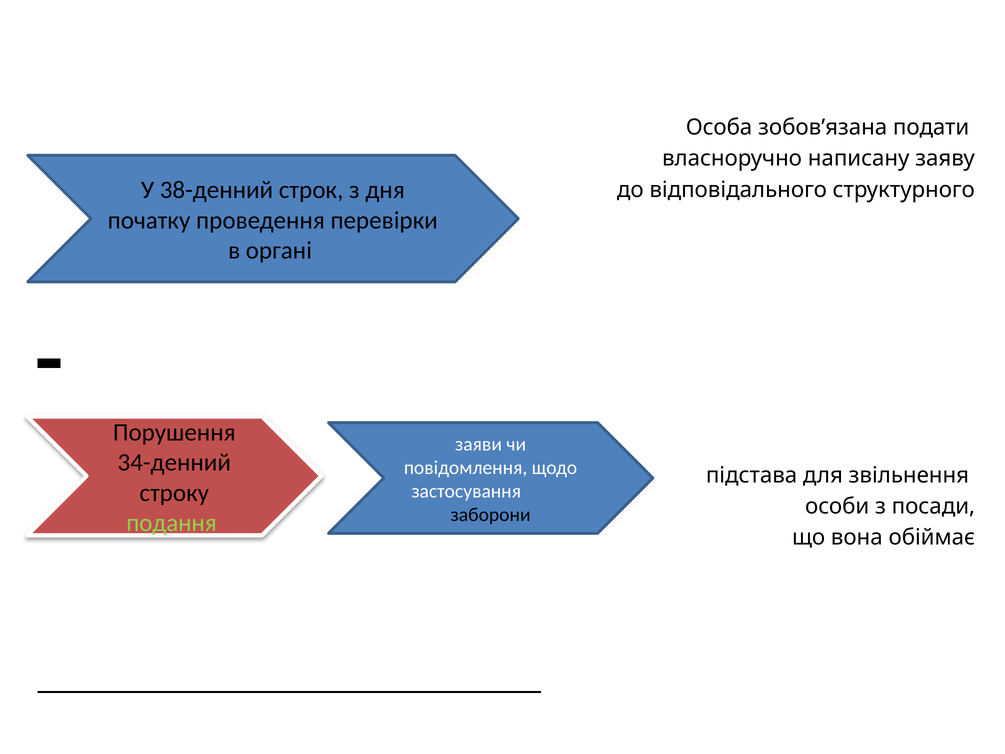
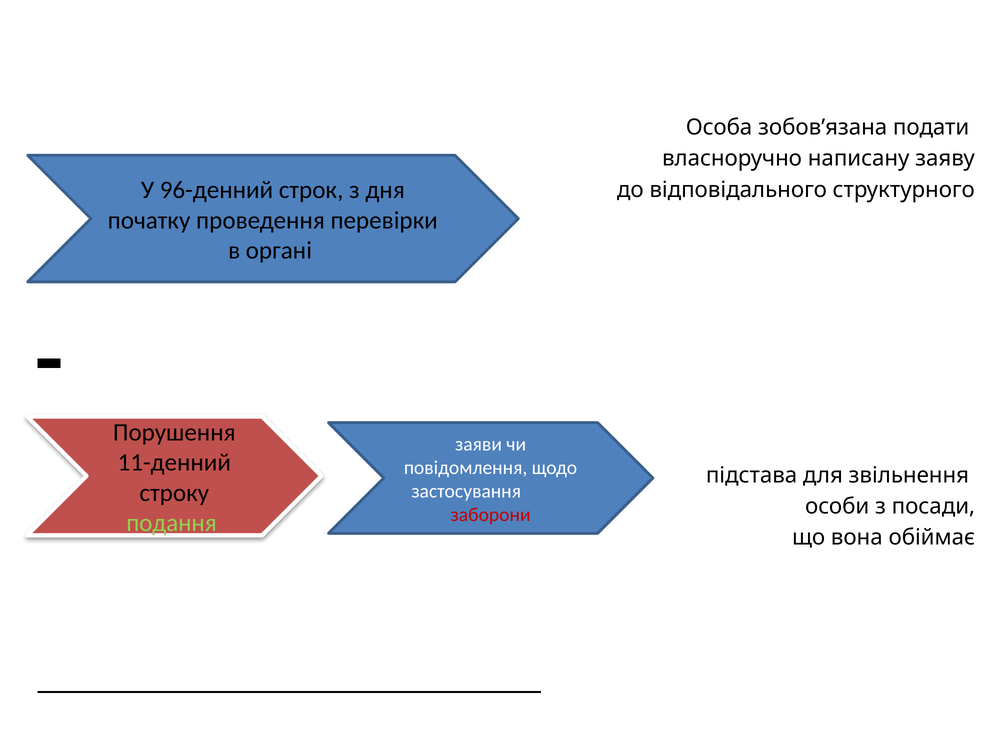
38-денний: 38-денний -> 96-денний (216, 190)
34-денний: 34-денний -> 11-денний (174, 462)
заборони colour: black -> red (491, 514)
